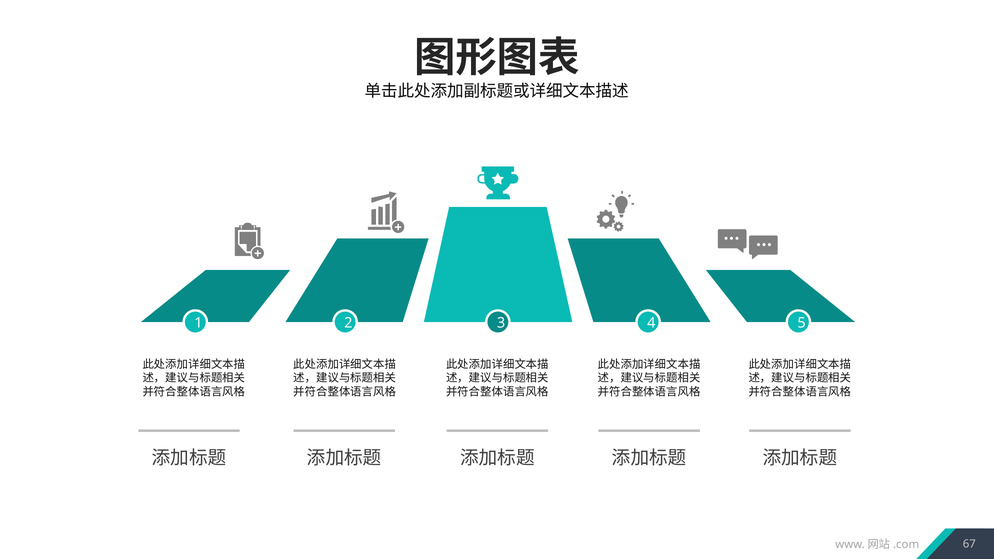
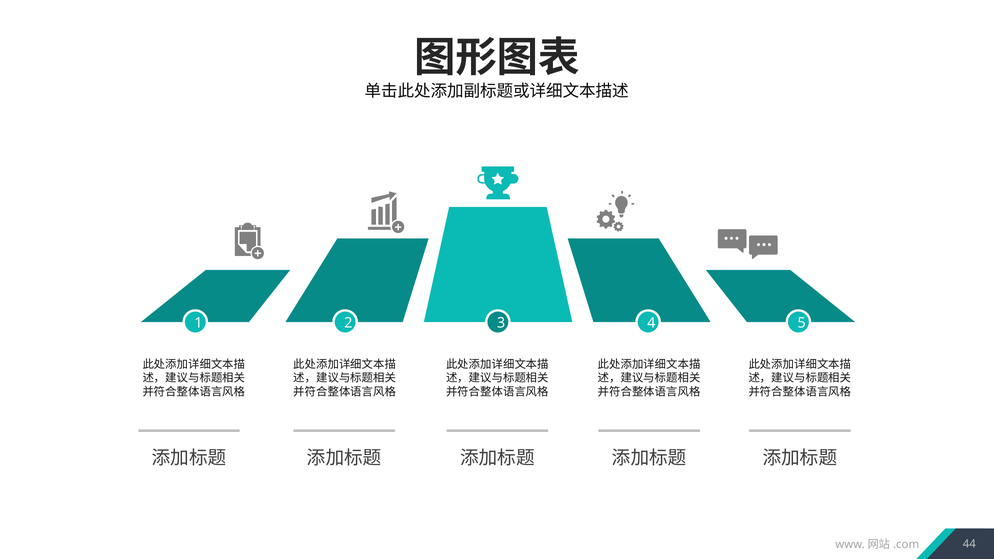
67: 67 -> 44 (969, 544)
